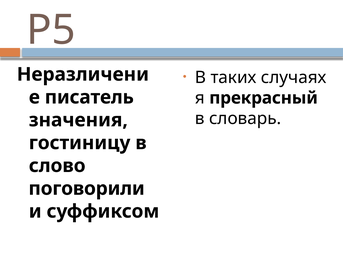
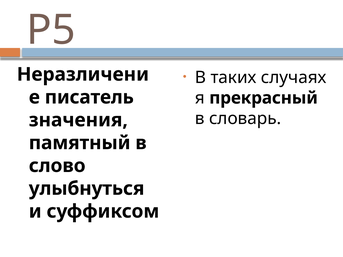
гостиницу: гостиницу -> памятный (80, 143)
поговорили: поговорили -> улыбнуться (87, 189)
